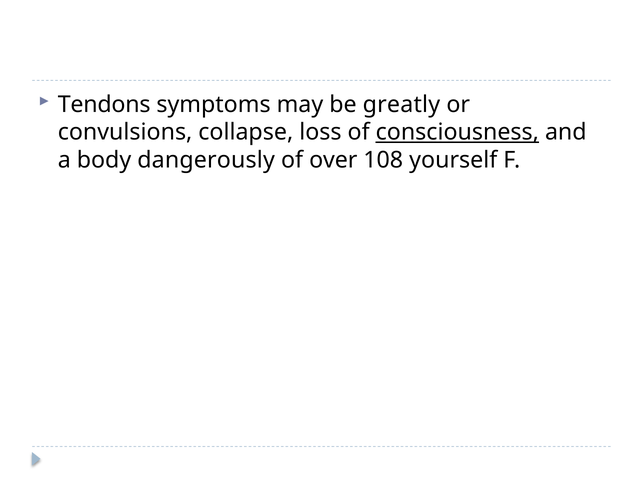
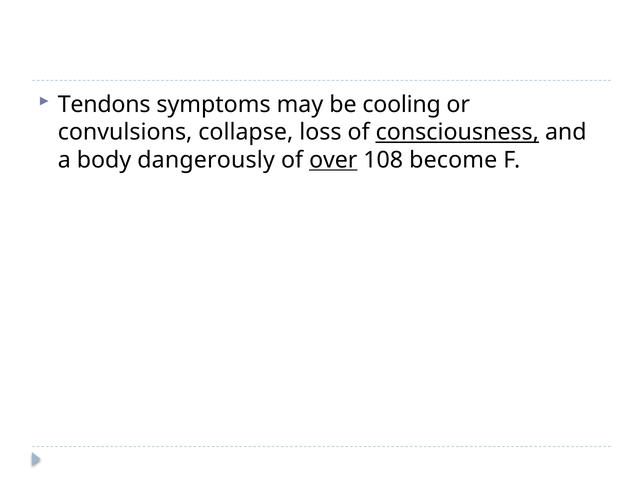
greatly: greatly -> cooling (402, 104)
over underline: none -> present (333, 160)
yourself: yourself -> become (453, 160)
